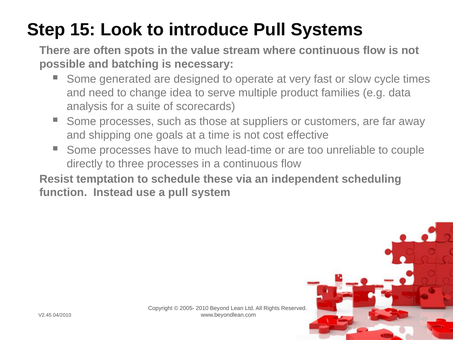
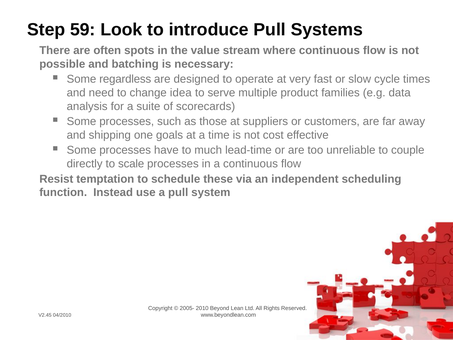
15: 15 -> 59 (83, 30)
generated: generated -> regardless (125, 79)
three: three -> scale (131, 164)
